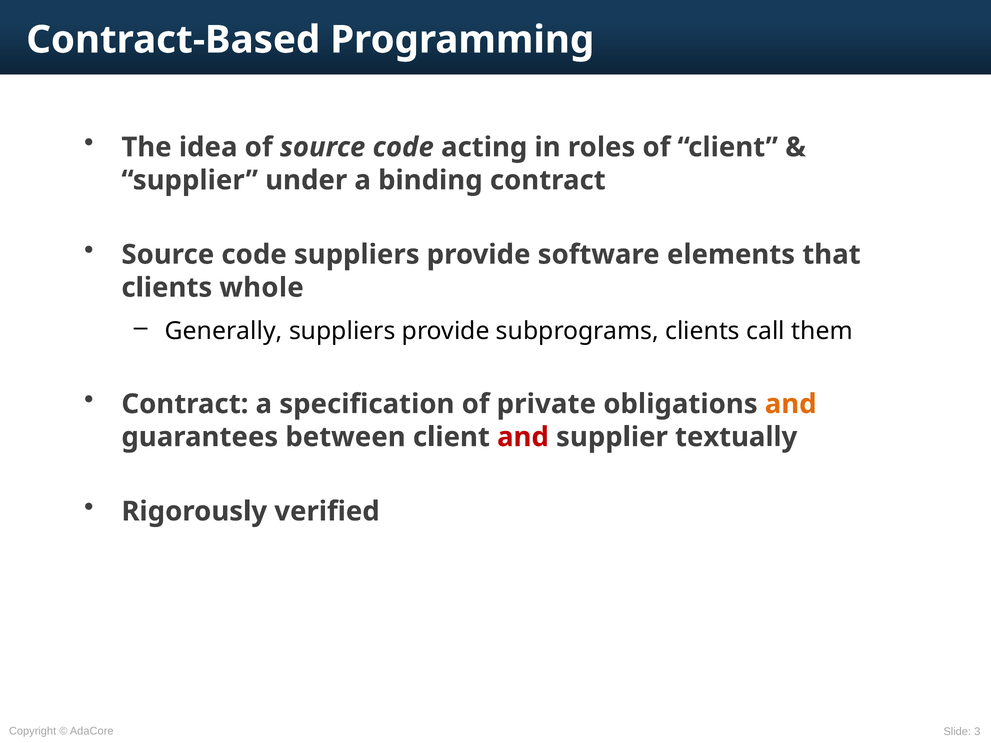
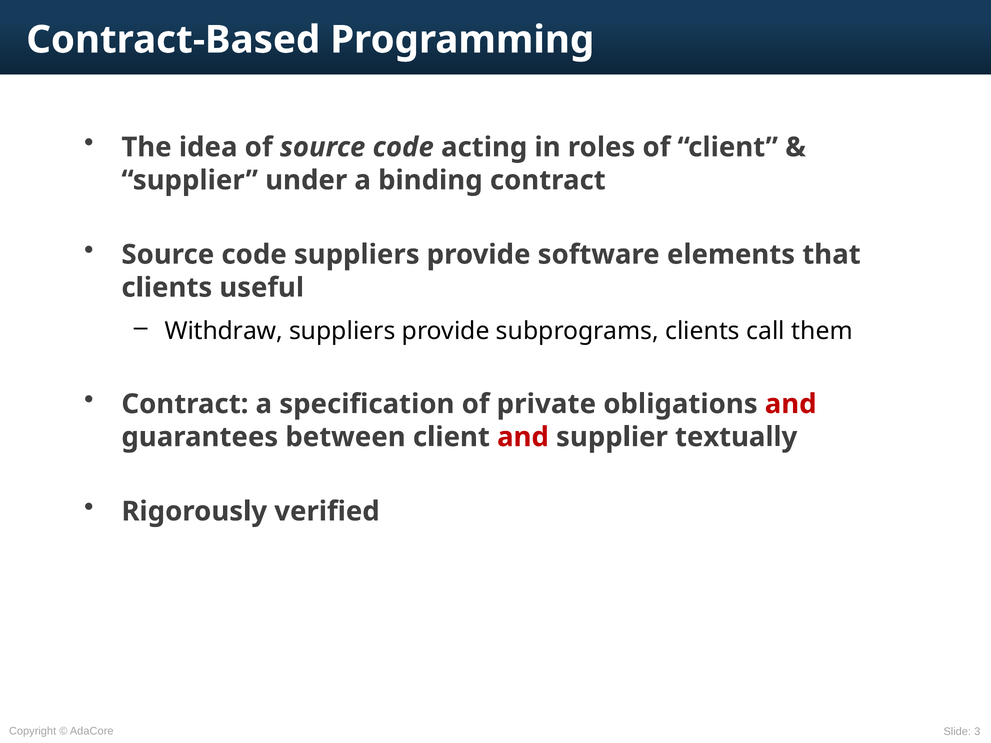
whole: whole -> useful (262, 288)
Generally: Generally -> Withdraw (224, 331)
and colour: orange -> red (791, 404)
